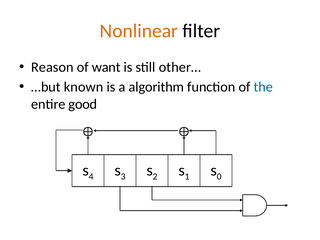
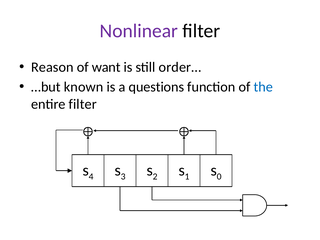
Nonlinear colour: orange -> purple (139, 31)
other…: other… -> order… (180, 67)
algorithm: algorithm -> questions (156, 87)
entire good: good -> filter (83, 104)
